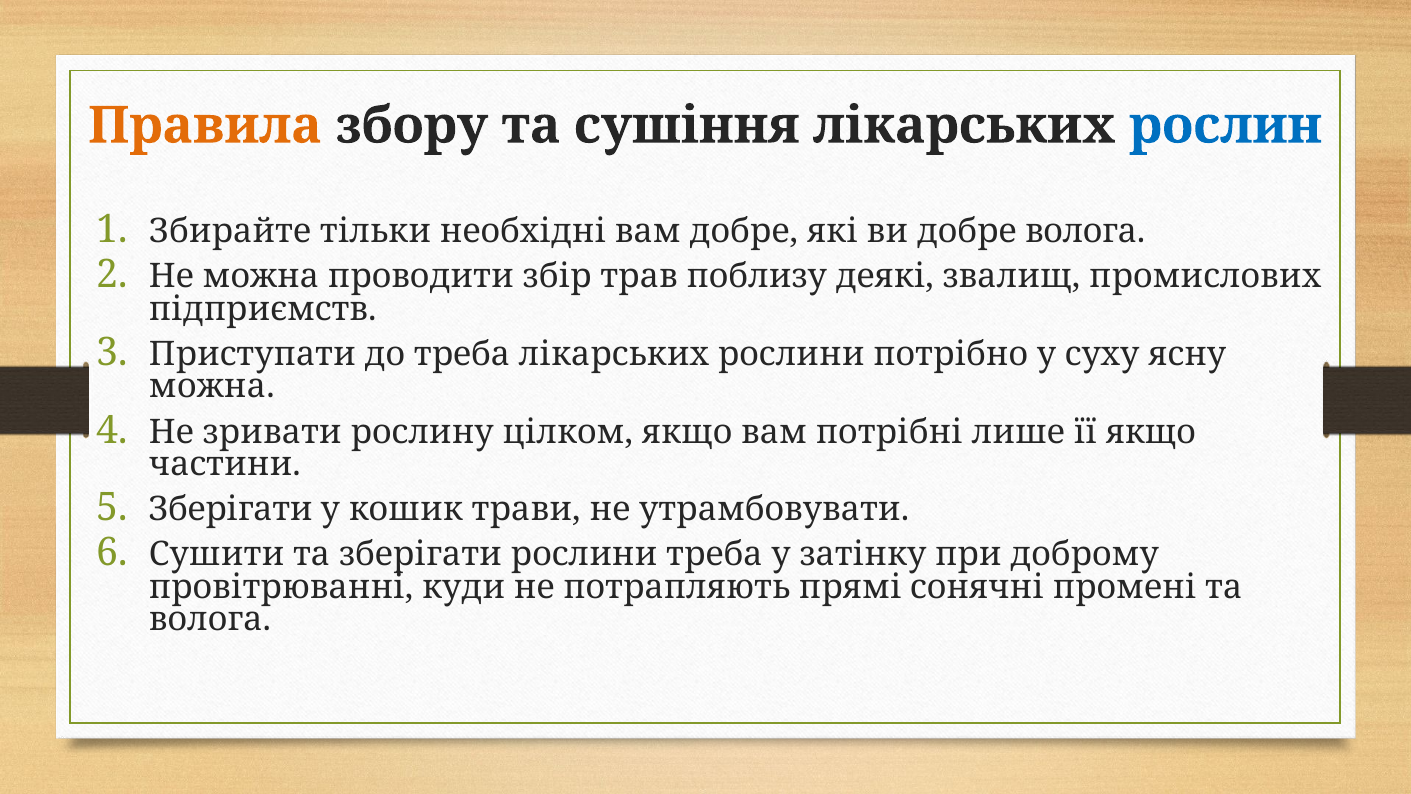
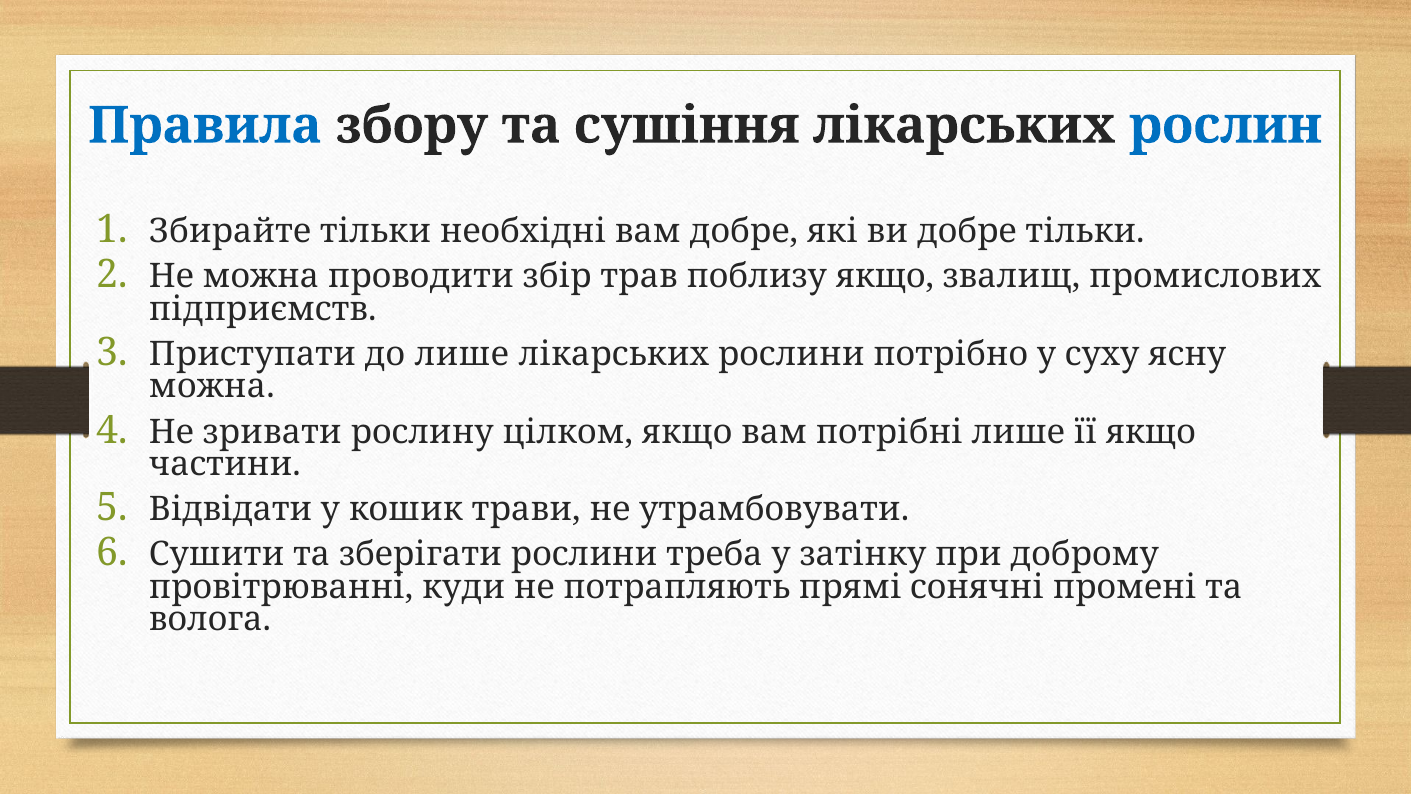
Правила colour: orange -> blue (205, 126)
добре волога: волога -> тільки (1085, 232)
поблизу деякі: деякі -> якщо (885, 277)
до треба: треба -> лише (462, 354)
Зберігати: Зберігати -> Відвідати (231, 509)
